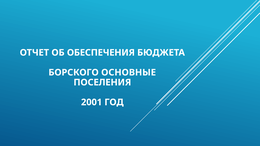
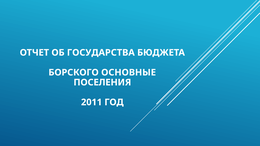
ОБЕСПЕЧЕНИЯ: ОБЕСПЕЧЕНИЯ -> ГОСУДАРСТВА (101, 53)
2001: 2001 -> 2011 (92, 102)
